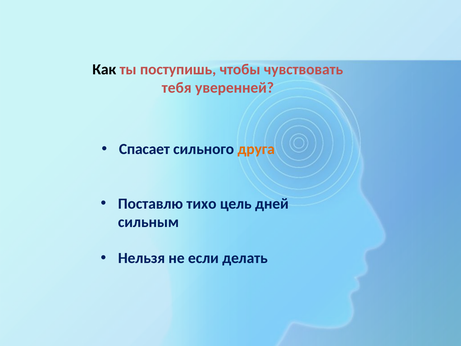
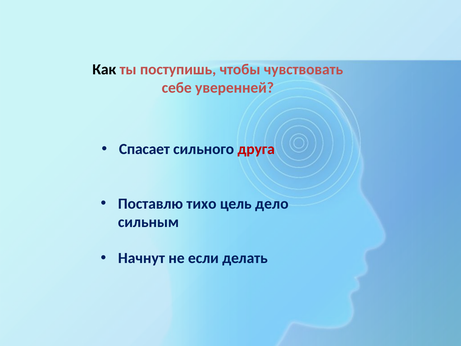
тебя: тебя -> себе (177, 88)
друга colour: orange -> red (256, 149)
дней: дней -> дело (272, 204)
Нельзя: Нельзя -> Начнут (141, 258)
